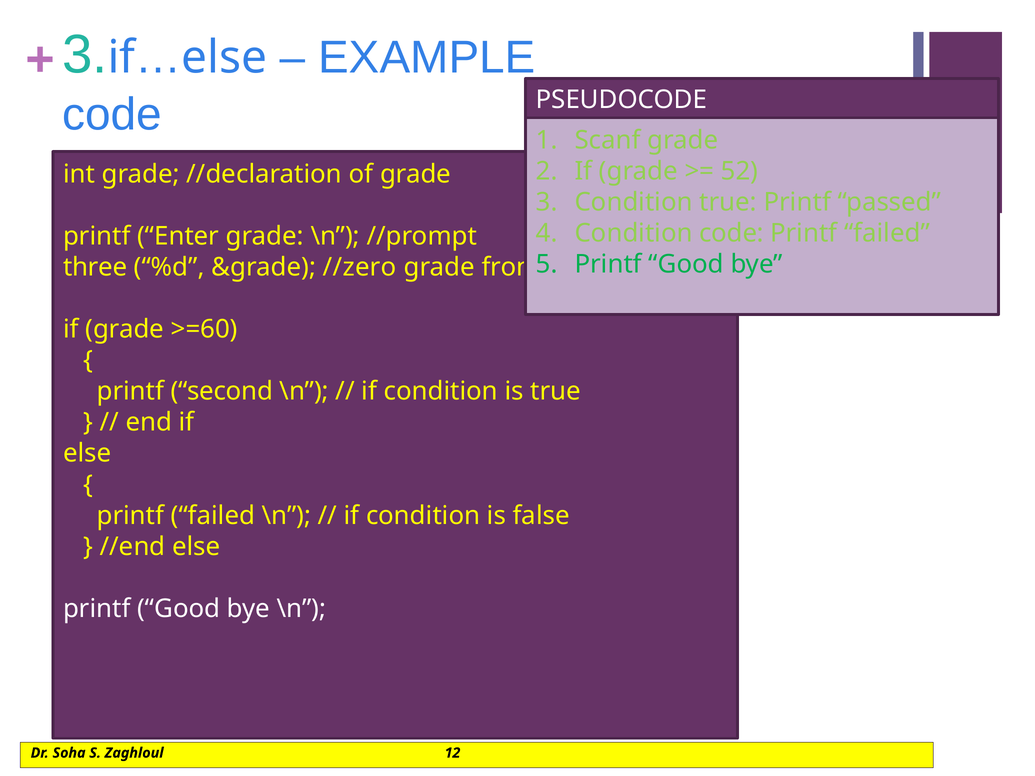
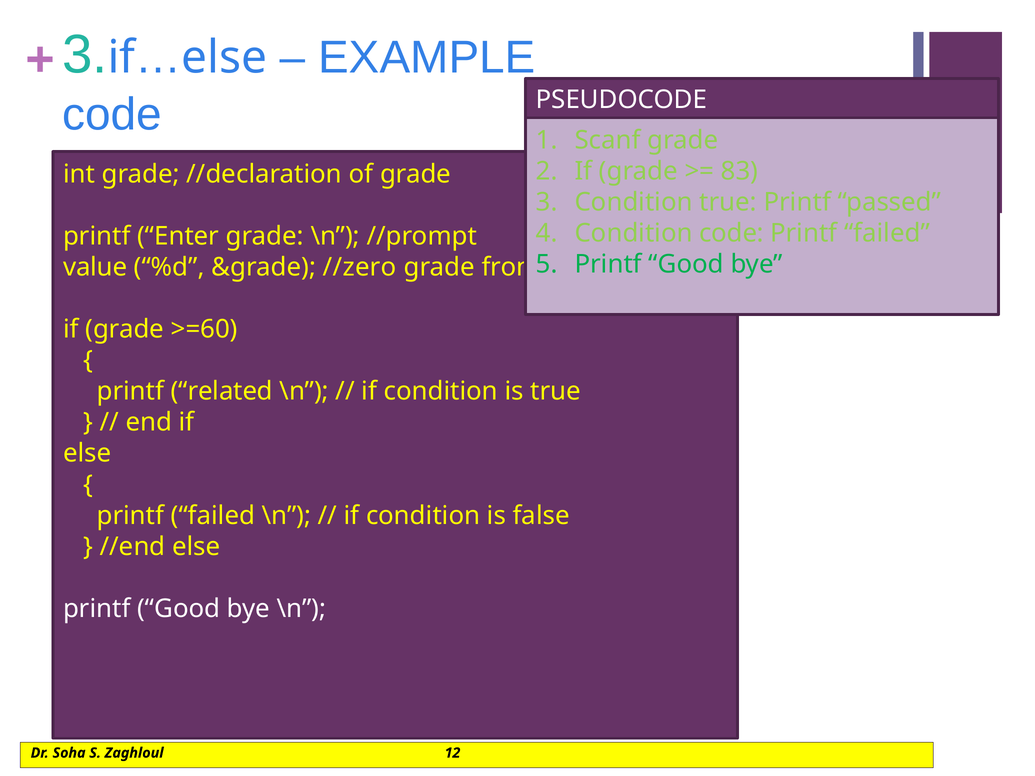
52: 52 -> 83 (739, 171)
three: three -> value (95, 267)
second: second -> related (222, 391)
